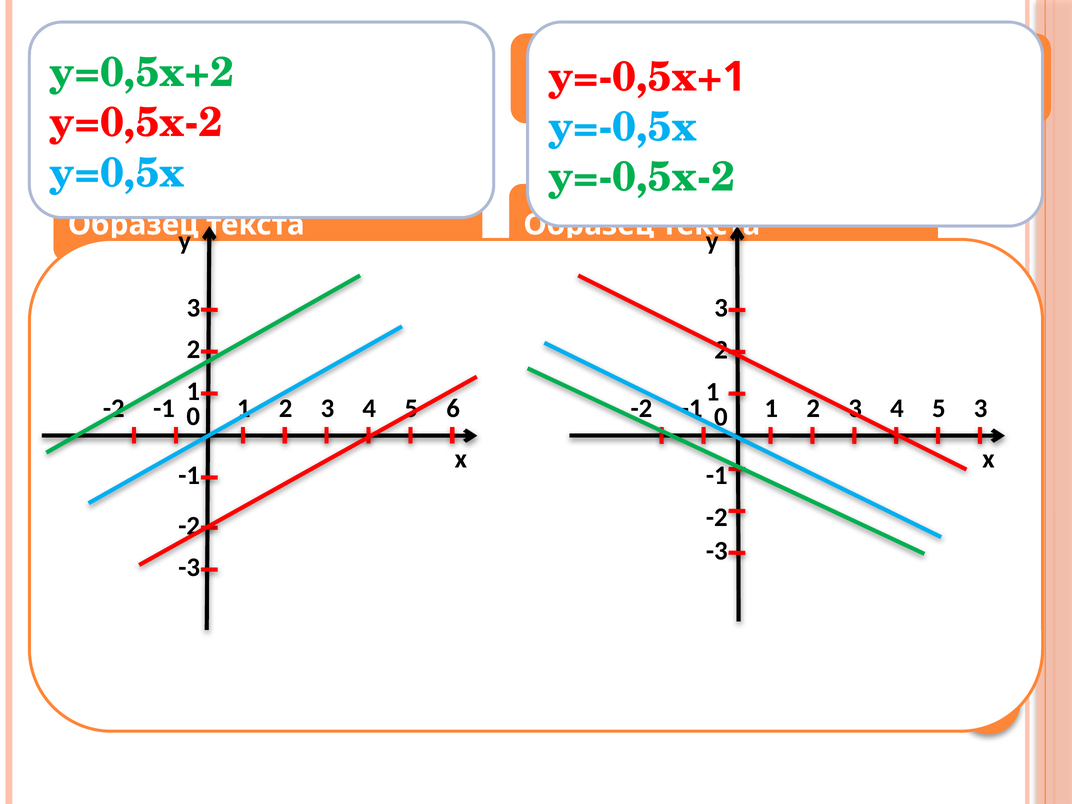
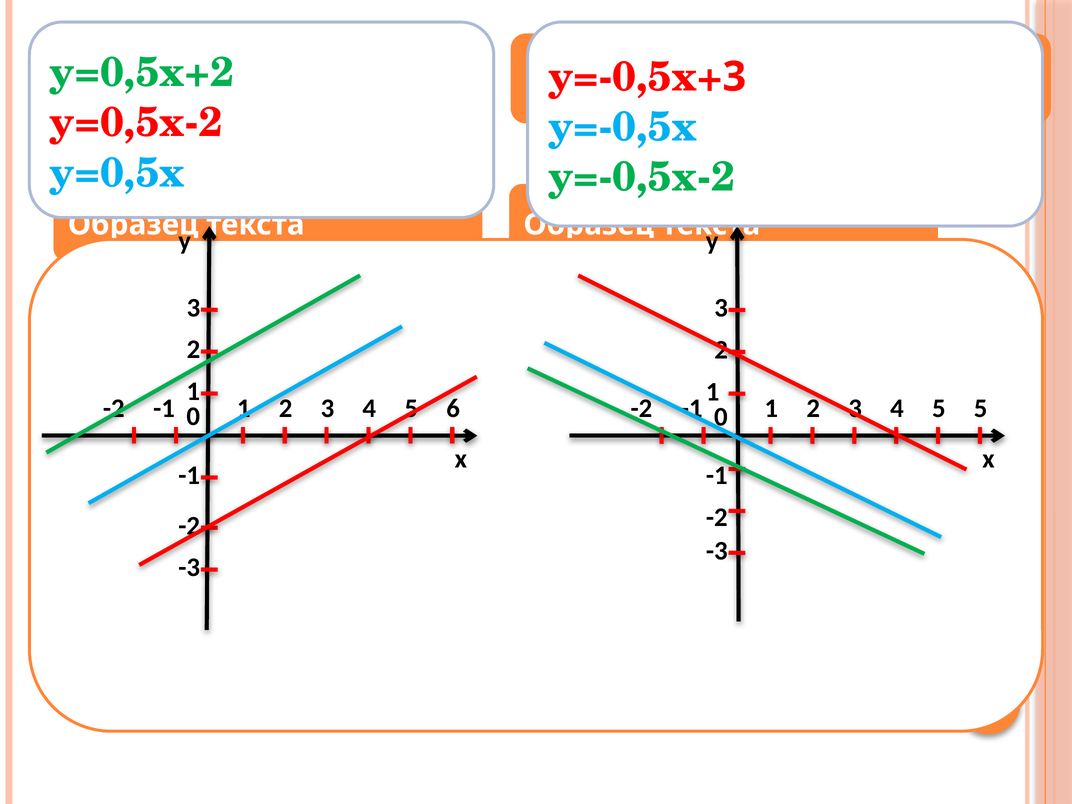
1: 1 -> 3 (734, 77)
3: 3 -> 5 (981, 408)
